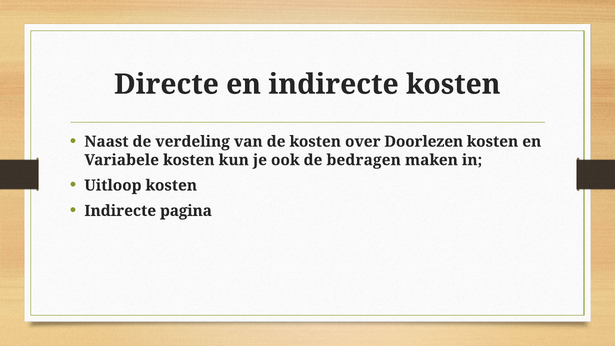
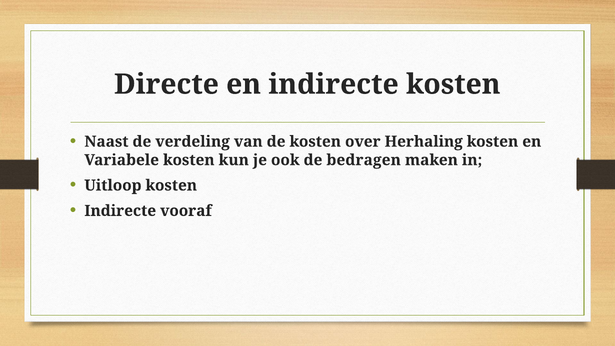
Doorlezen: Doorlezen -> Herhaling (424, 142)
pagina: pagina -> vooraf (186, 211)
